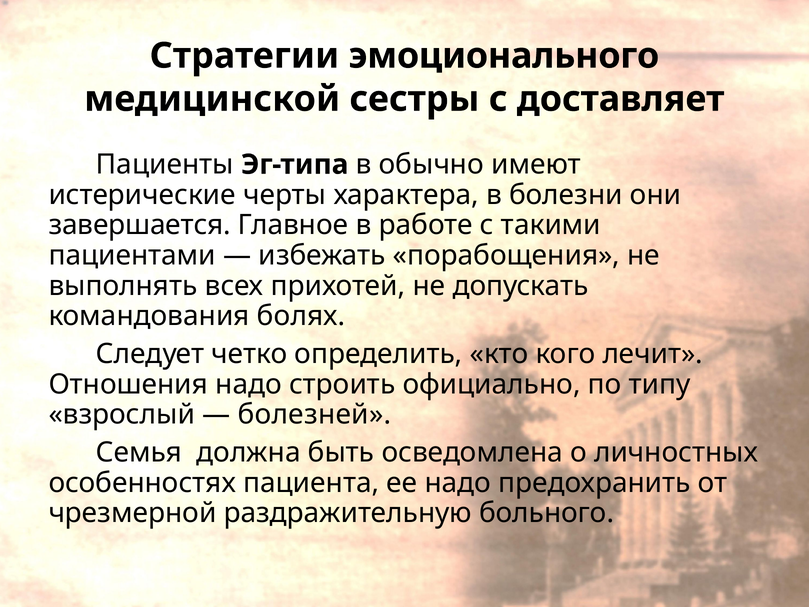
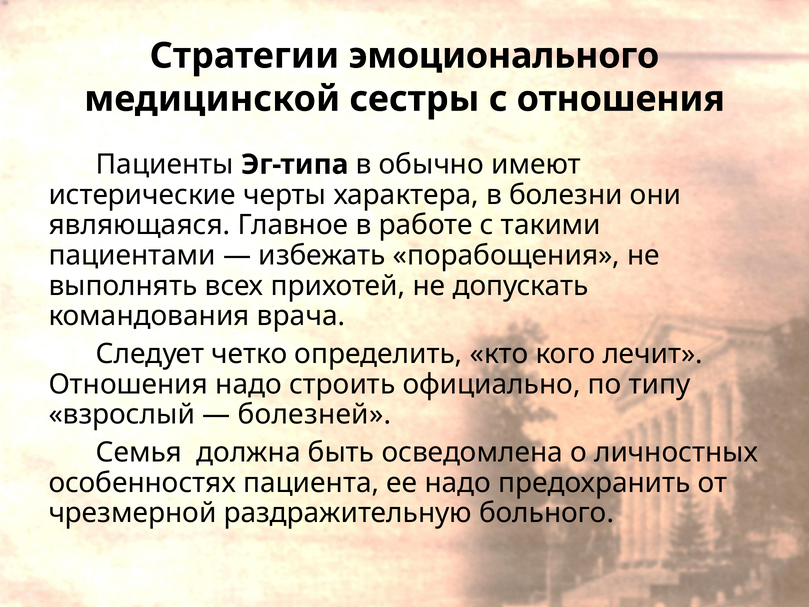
с доставляет: доставляет -> отношения (621, 99)
завершается: завершается -> являющаяся (139, 225)
болях: болях -> врача (301, 316)
